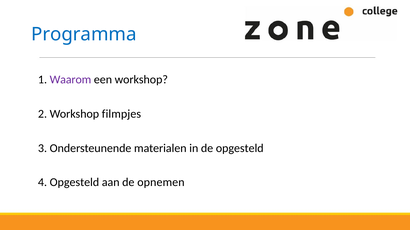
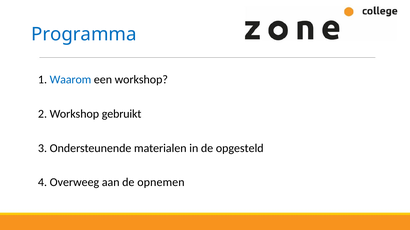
Waarom colour: purple -> blue (70, 80)
filmpjes: filmpjes -> gebruikt (122, 114)
4 Opgesteld: Opgesteld -> Overweeg (74, 183)
